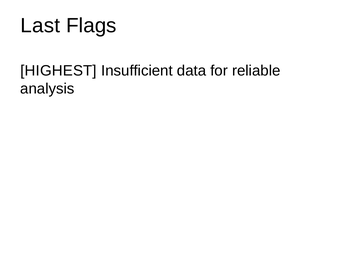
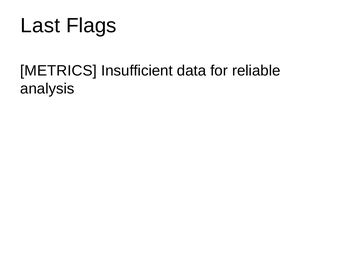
HIGHEST: HIGHEST -> METRICS (59, 71)
